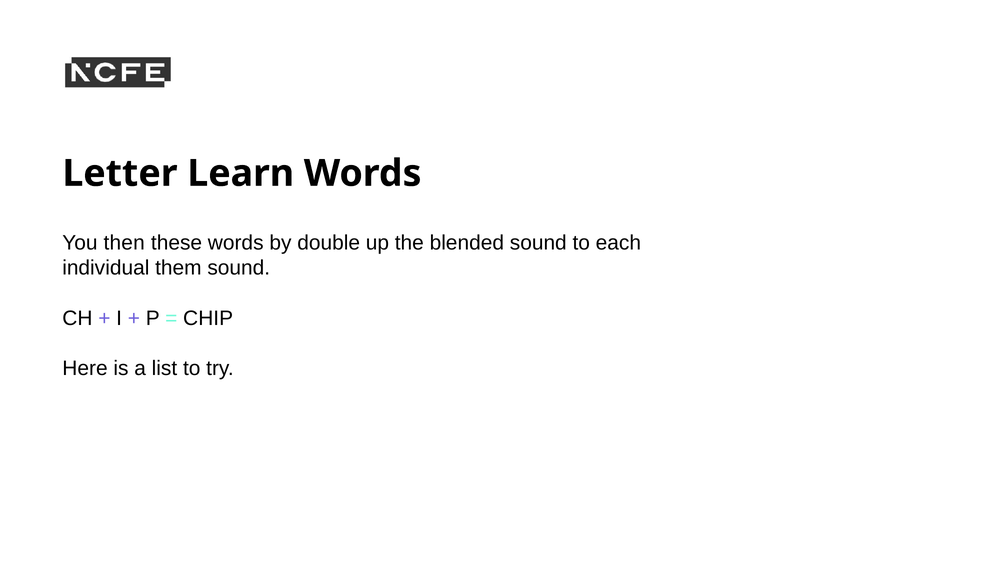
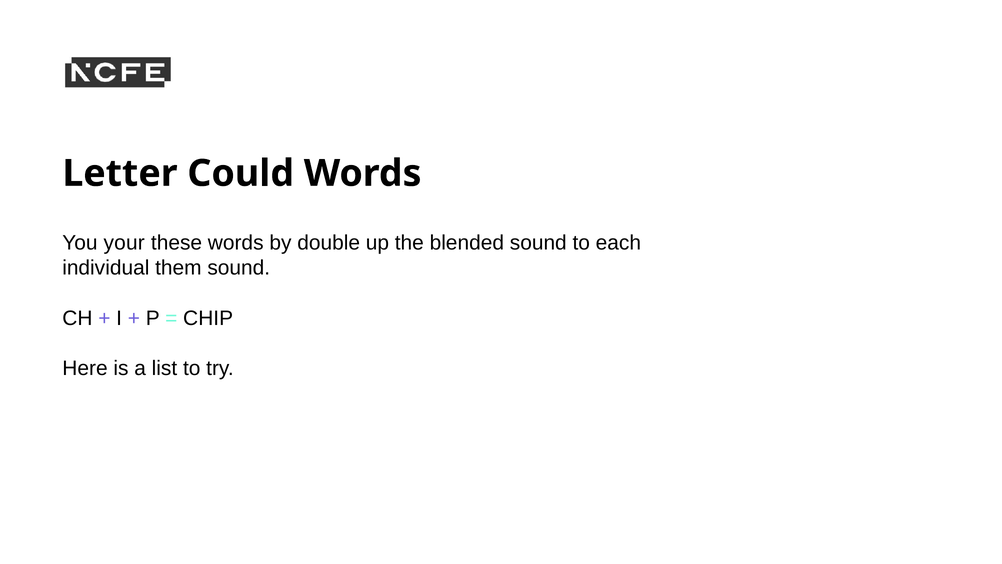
Learn: Learn -> Could (241, 173)
then: then -> your (124, 243)
